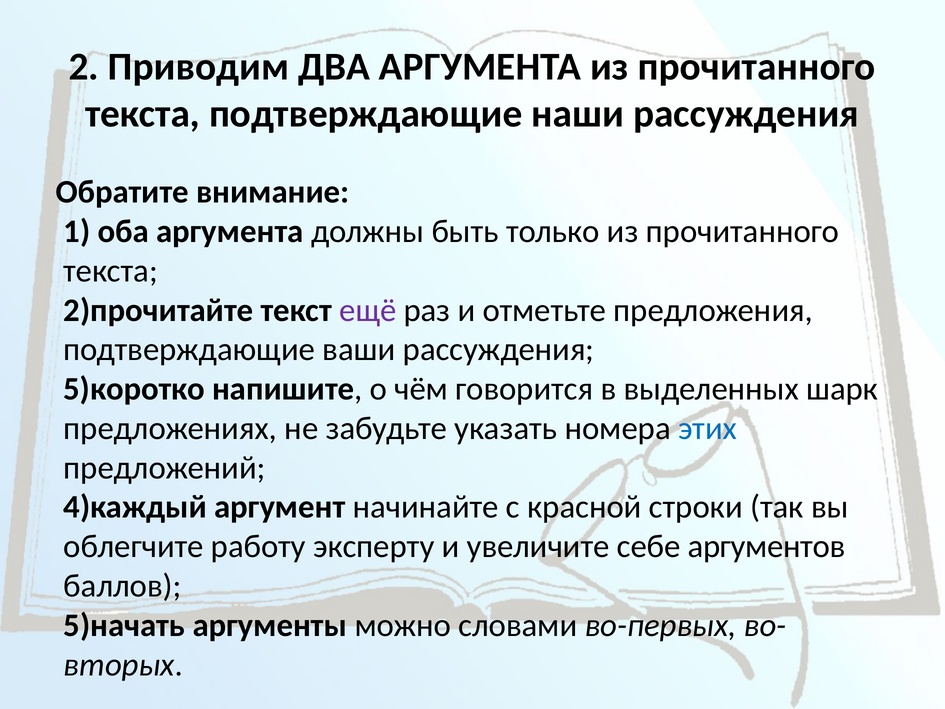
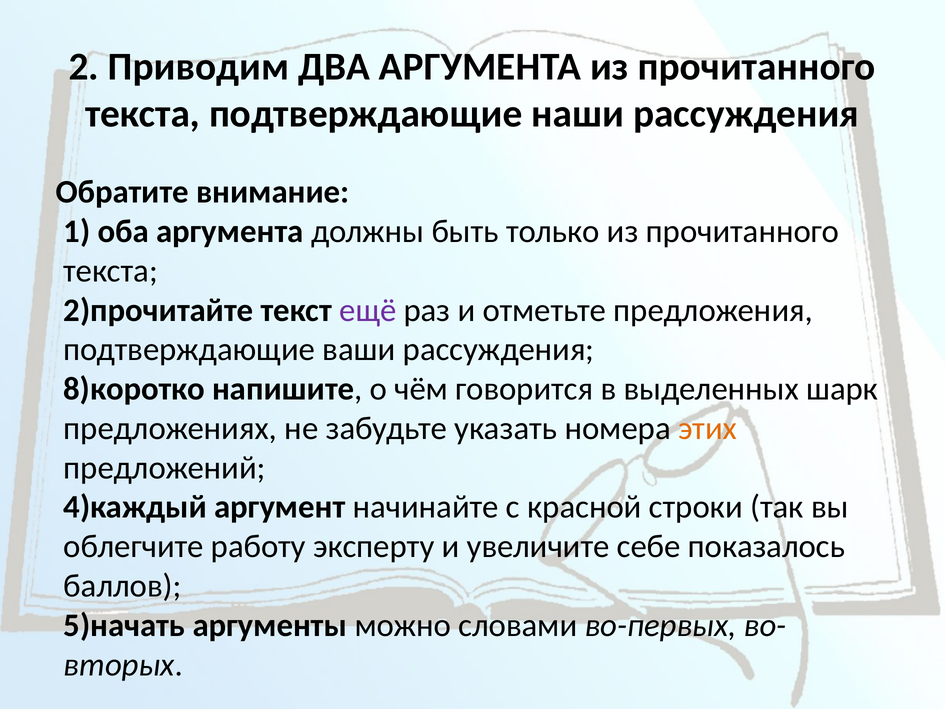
5)коротко: 5)коротко -> 8)коротко (134, 389)
этих colour: blue -> orange (708, 428)
аргументов: аргументов -> показалось (766, 546)
